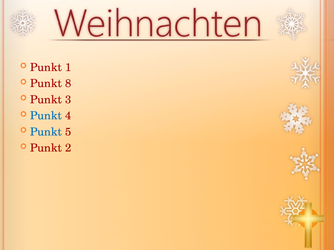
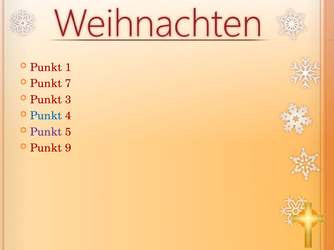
8: 8 -> 7 (68, 84)
Punkt colour: blue -> purple (46, 132)
2: 2 -> 9 (68, 148)
